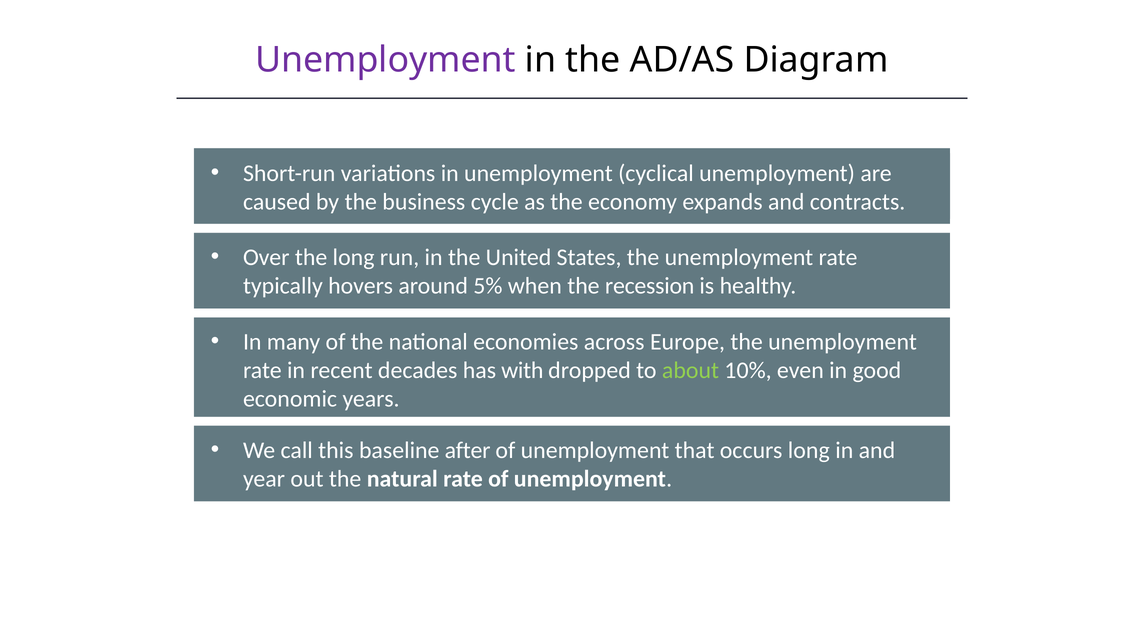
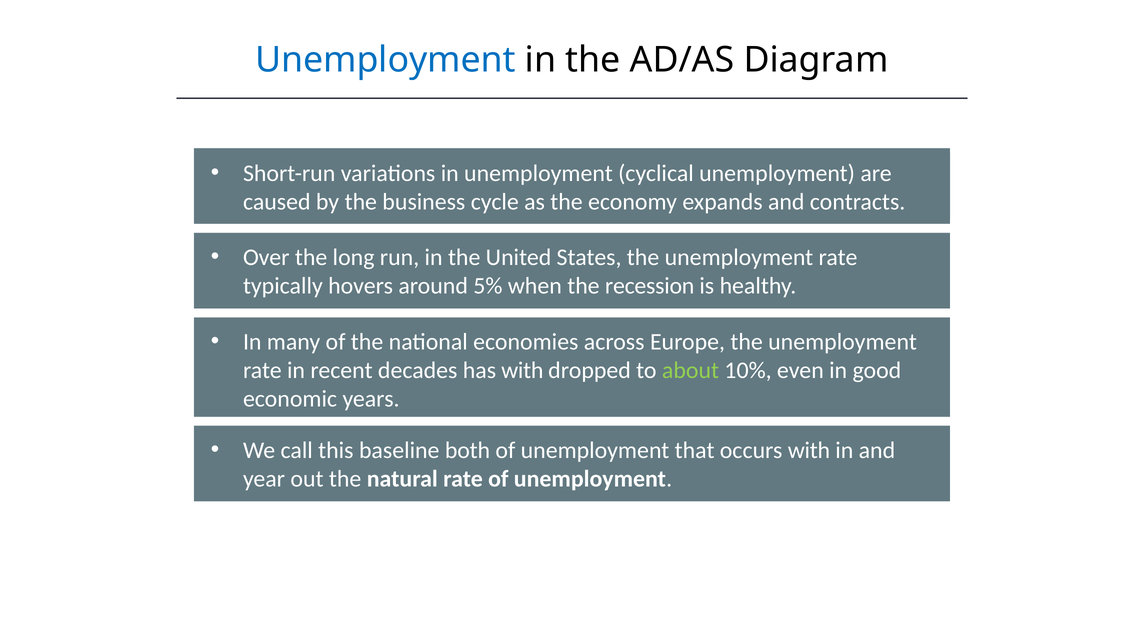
Unemployment colour: purple -> blue (385, 60)
after: after -> both (468, 451)
occurs long: long -> with (809, 451)
